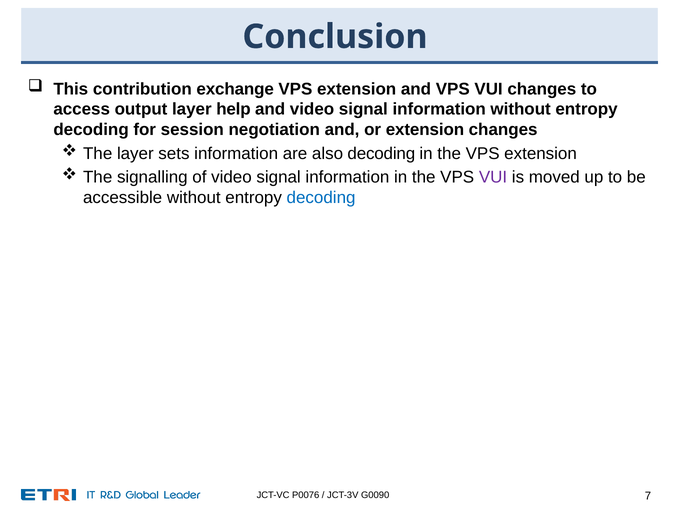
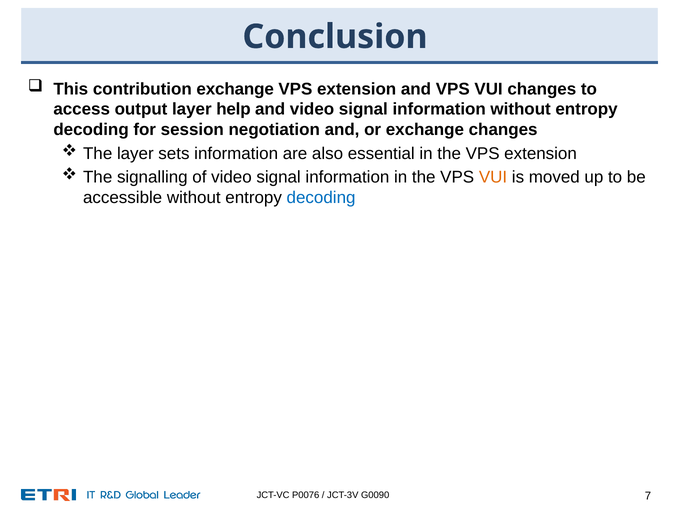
or extension: extension -> exchange (425, 130)
also decoding: decoding -> essential (381, 153)
VUI colour: purple -> orange (493, 177)
